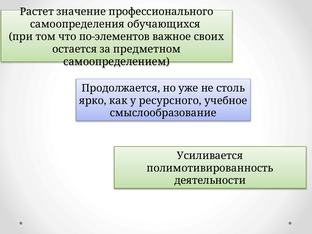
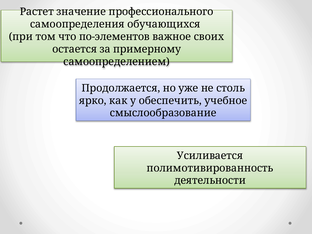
предметном: предметном -> примерному (147, 49)
ресурсного: ресурсного -> обеспечить (170, 101)
